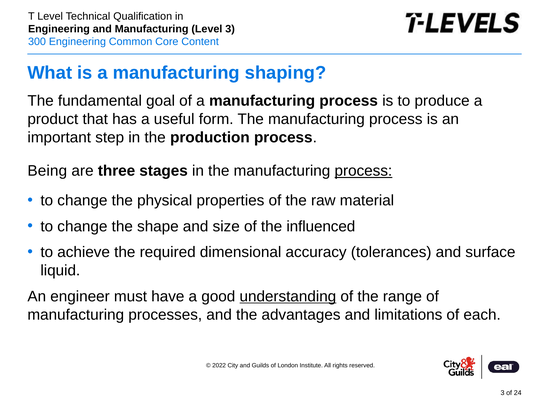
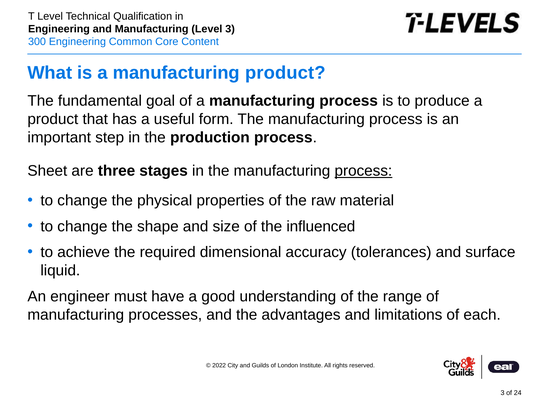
manufacturing shaping: shaping -> product (285, 73)
Being: Being -> Sheet (47, 171)
understanding underline: present -> none (288, 297)
